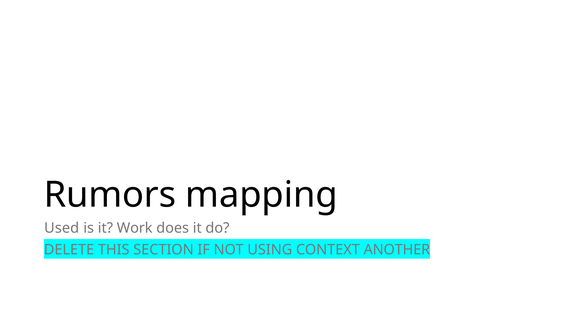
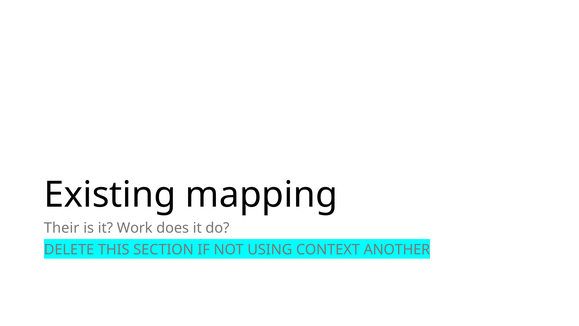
Rumors: Rumors -> Existing (110, 195)
Used: Used -> Their (62, 228)
